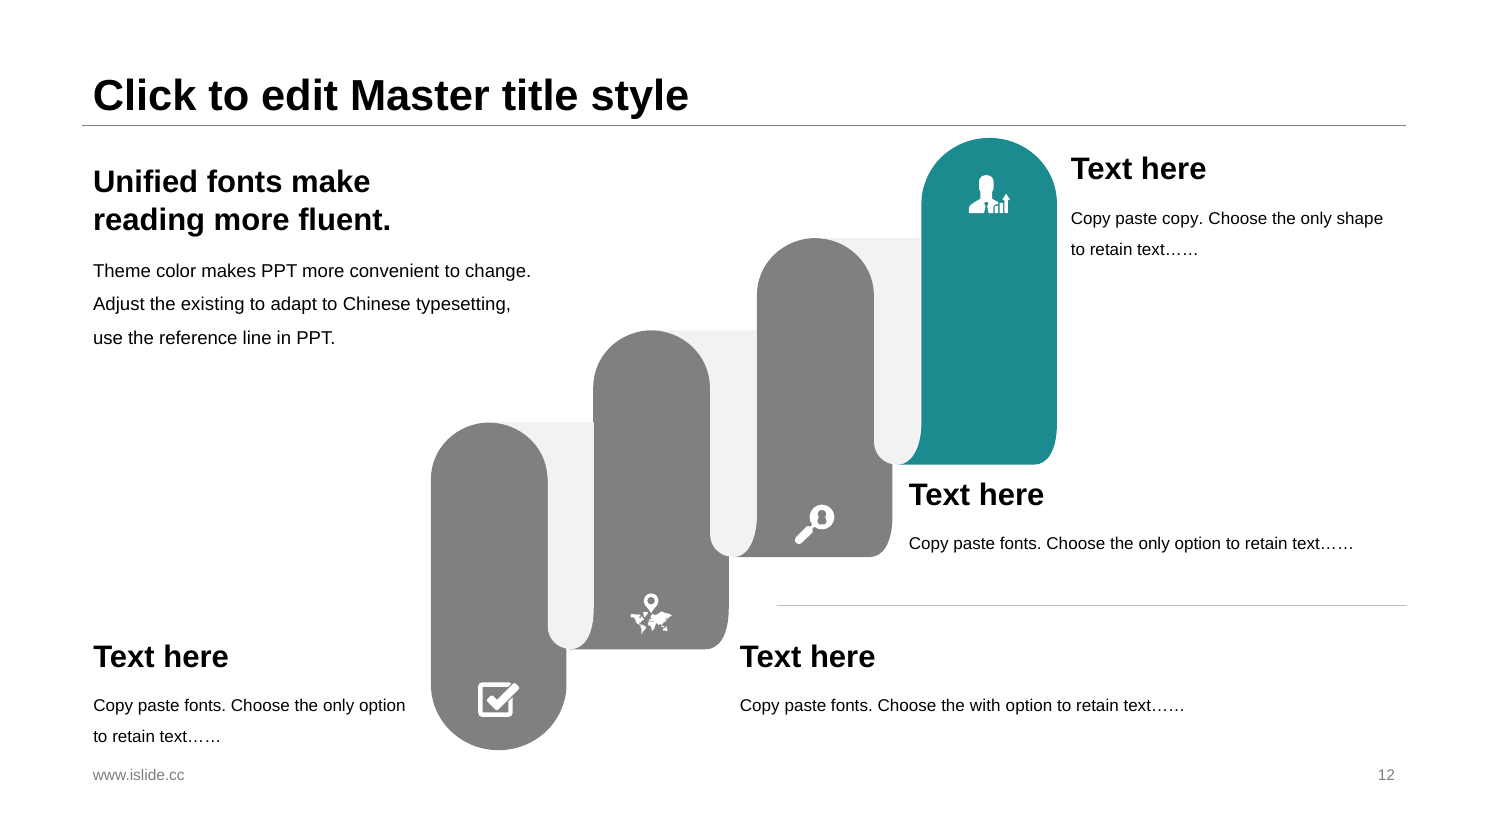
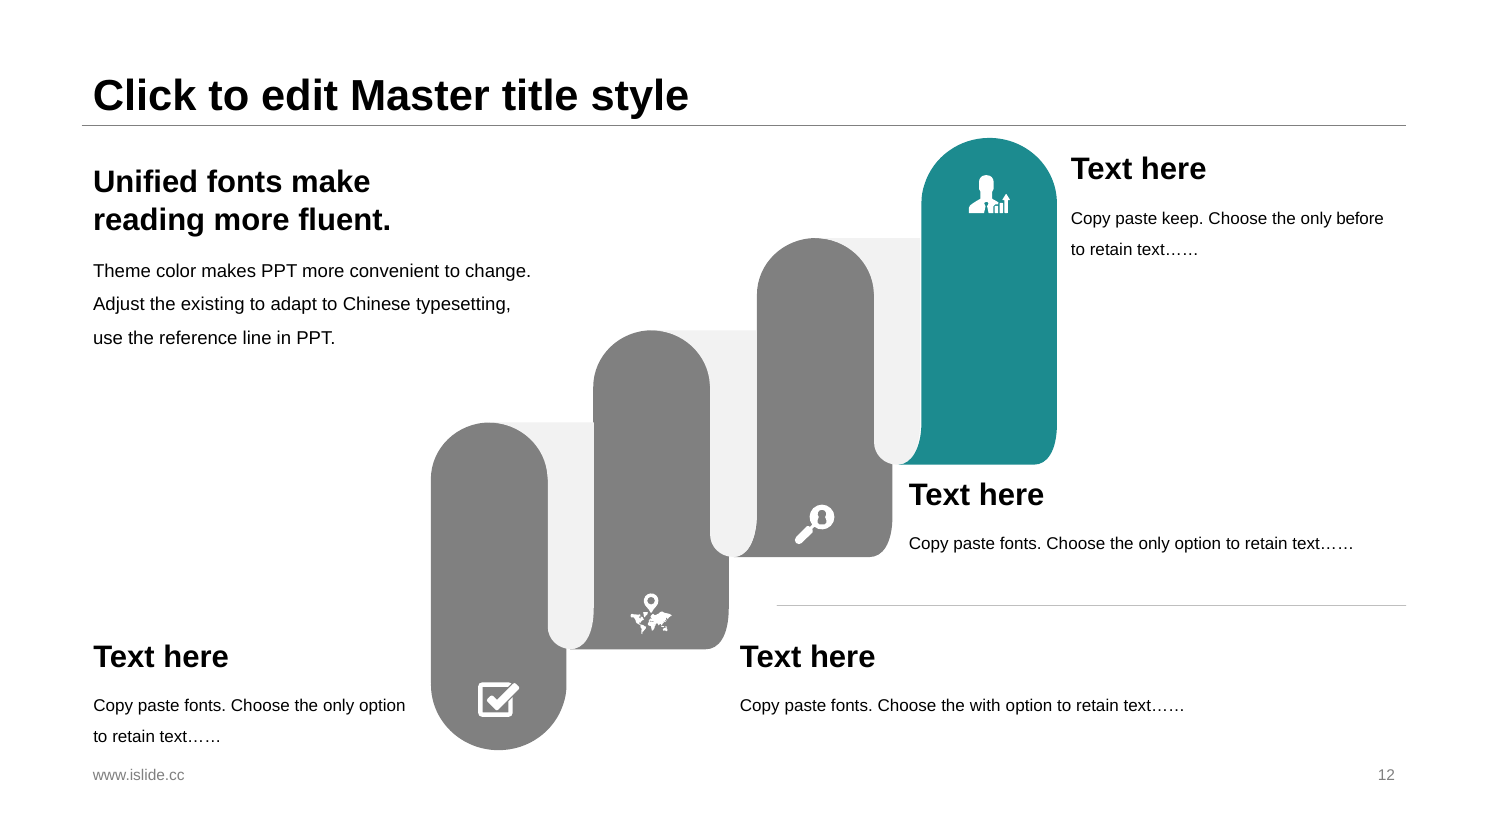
paste copy: copy -> keep (1183, 219)
shape: shape -> before (1360, 219)
